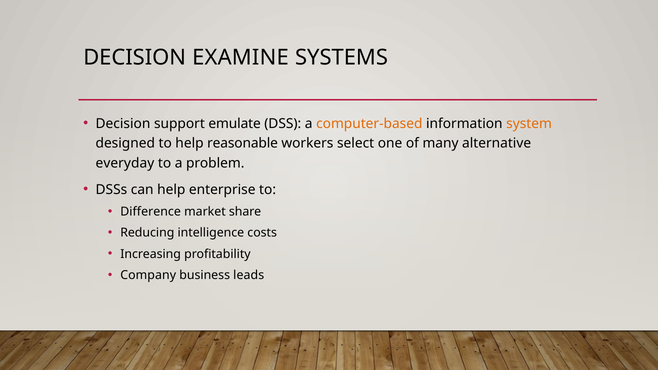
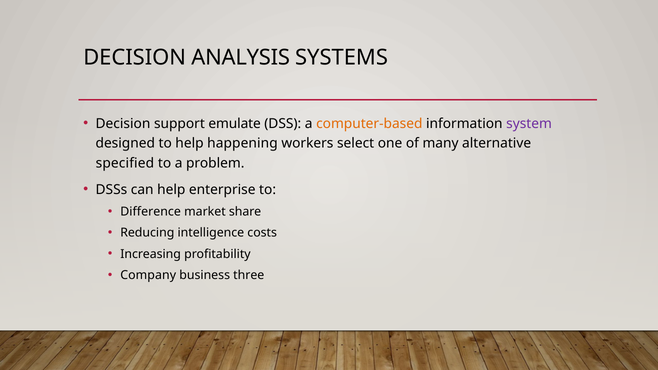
EXAMINE: EXAMINE -> ANALYSIS (241, 58)
system colour: orange -> purple (529, 124)
reasonable: reasonable -> happening (242, 143)
everyday: everyday -> specified (125, 163)
leads: leads -> three (249, 275)
